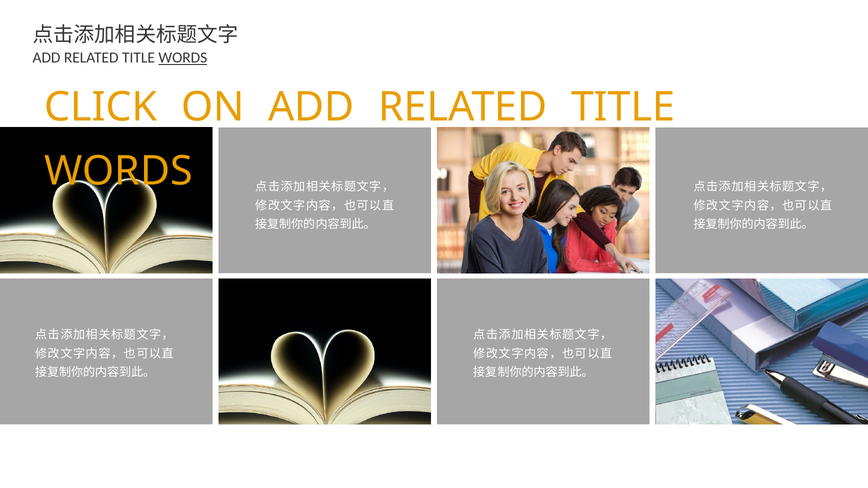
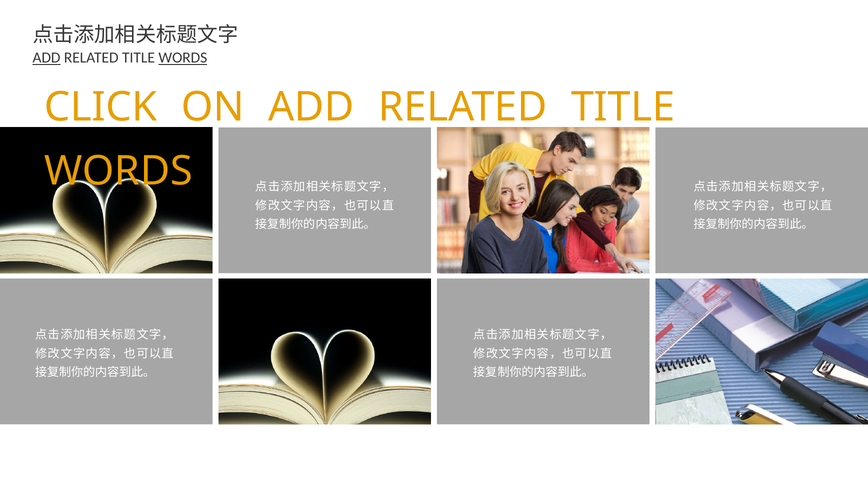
ADD underline: none -> present (47, 58)
